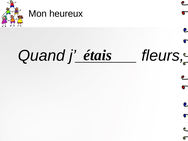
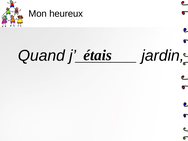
fleurs: fleurs -> jardin (163, 56)
